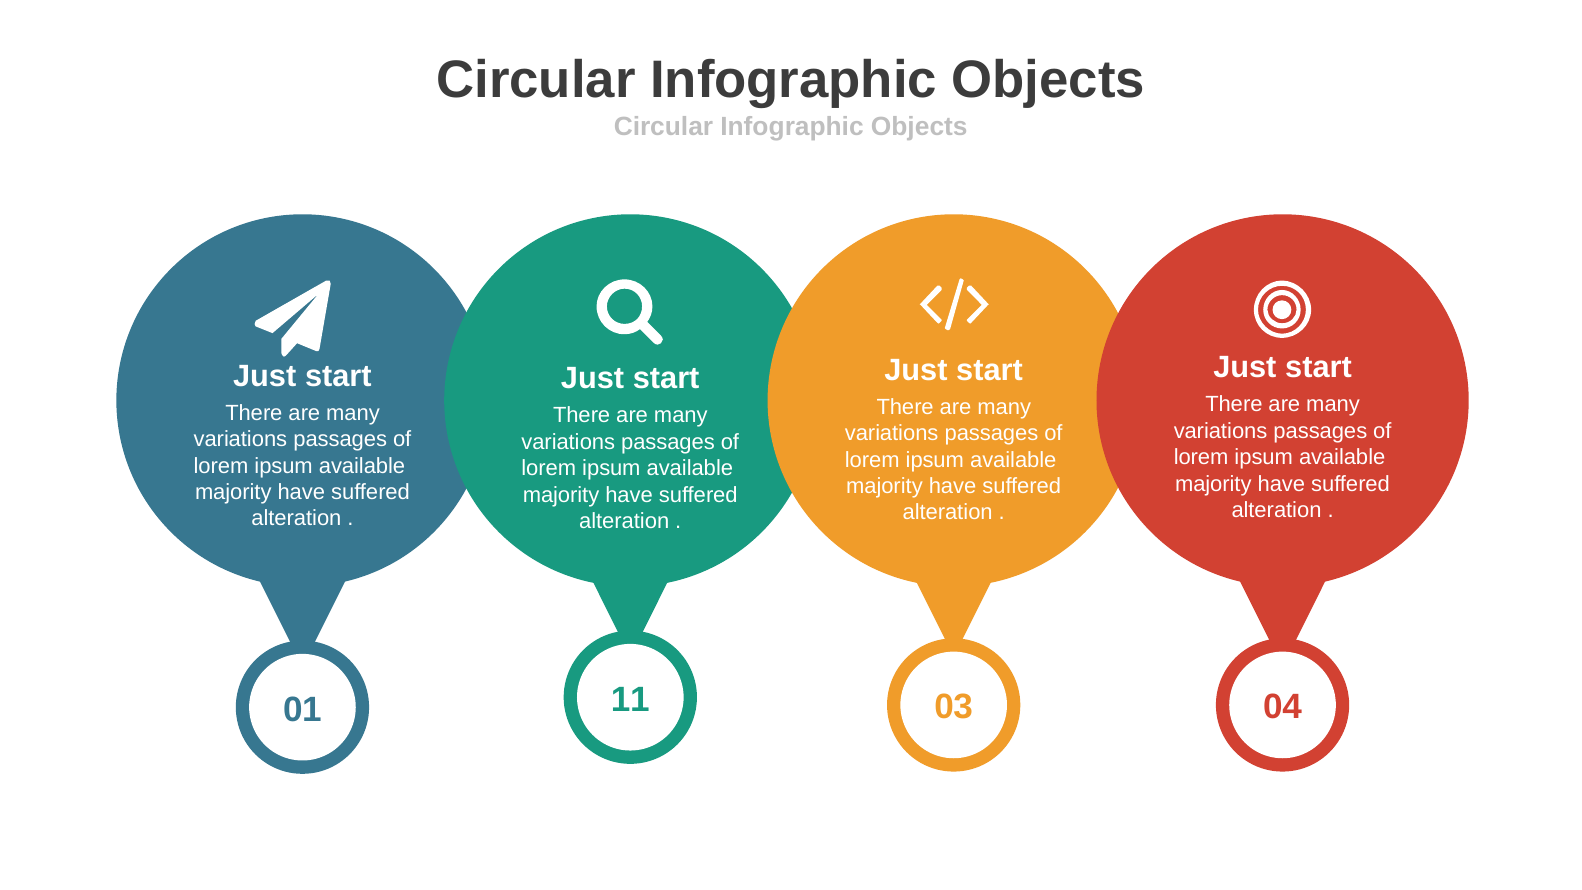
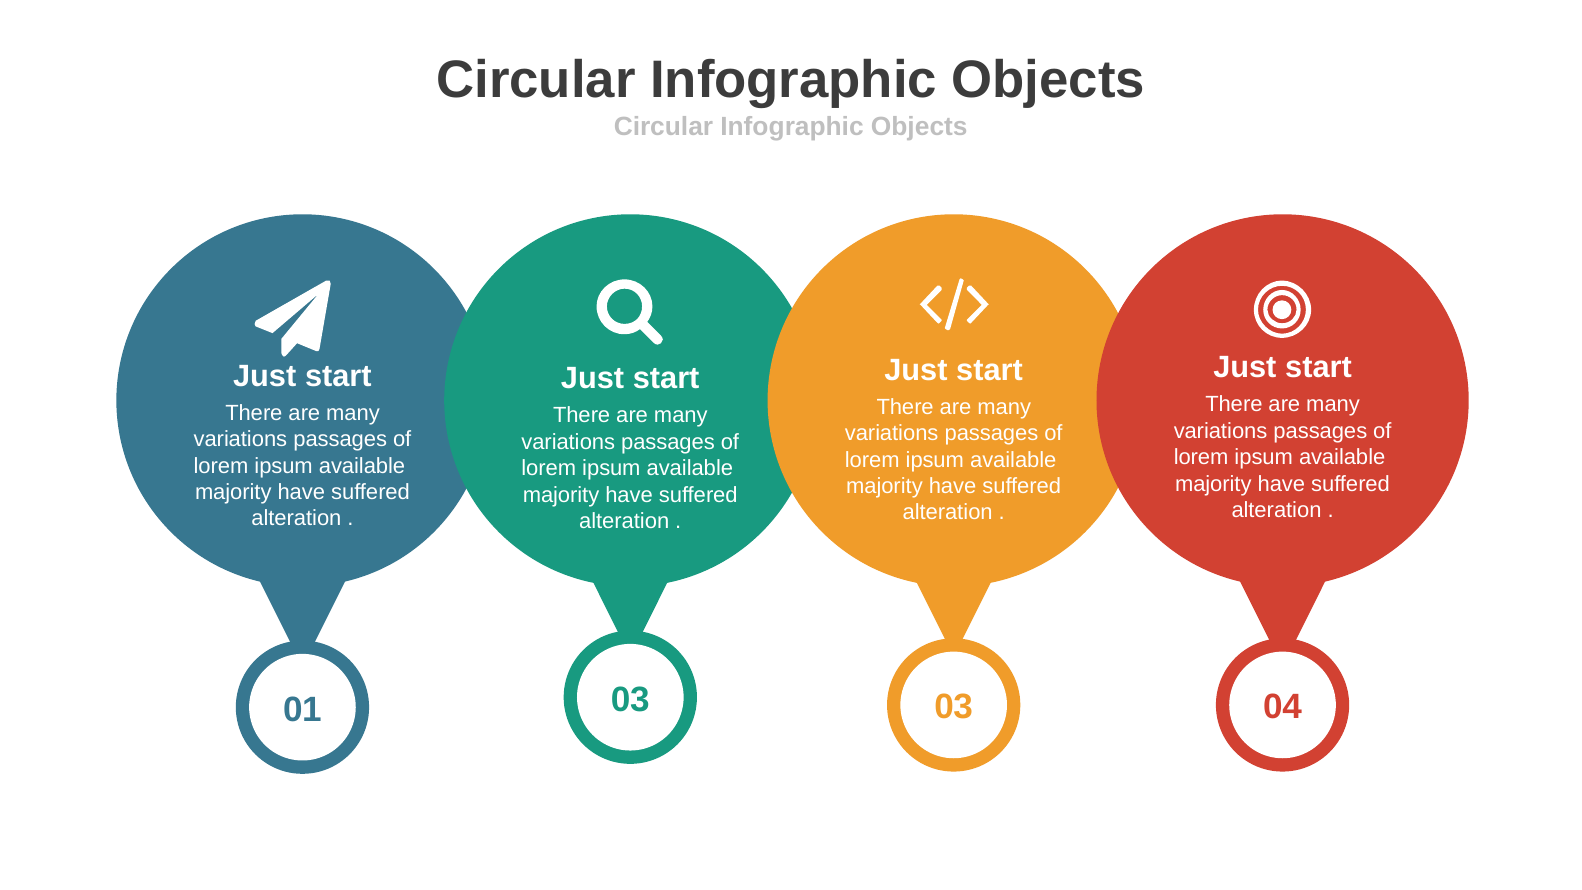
01 11: 11 -> 03 (630, 700)
